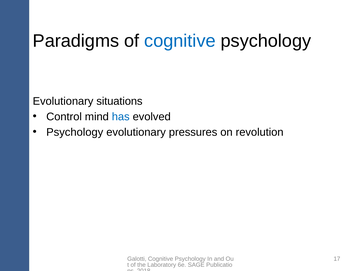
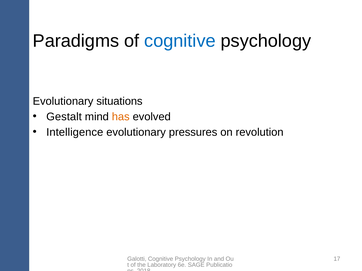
Control: Control -> Gestalt (64, 117)
has colour: blue -> orange (121, 117)
Psychology: Psychology -> Intelligence (75, 132)
